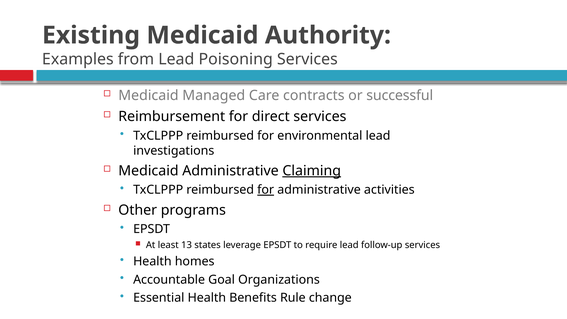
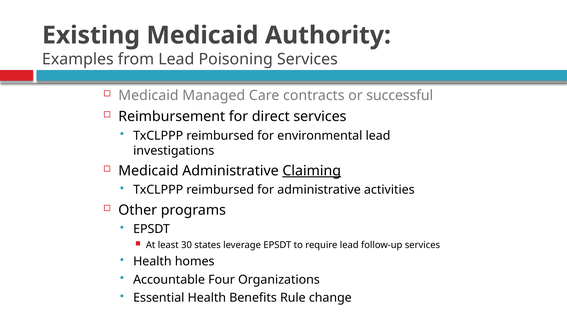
for underline: present -> none (266, 190)
13: 13 -> 30 (187, 245)
Goal: Goal -> Four (222, 280)
